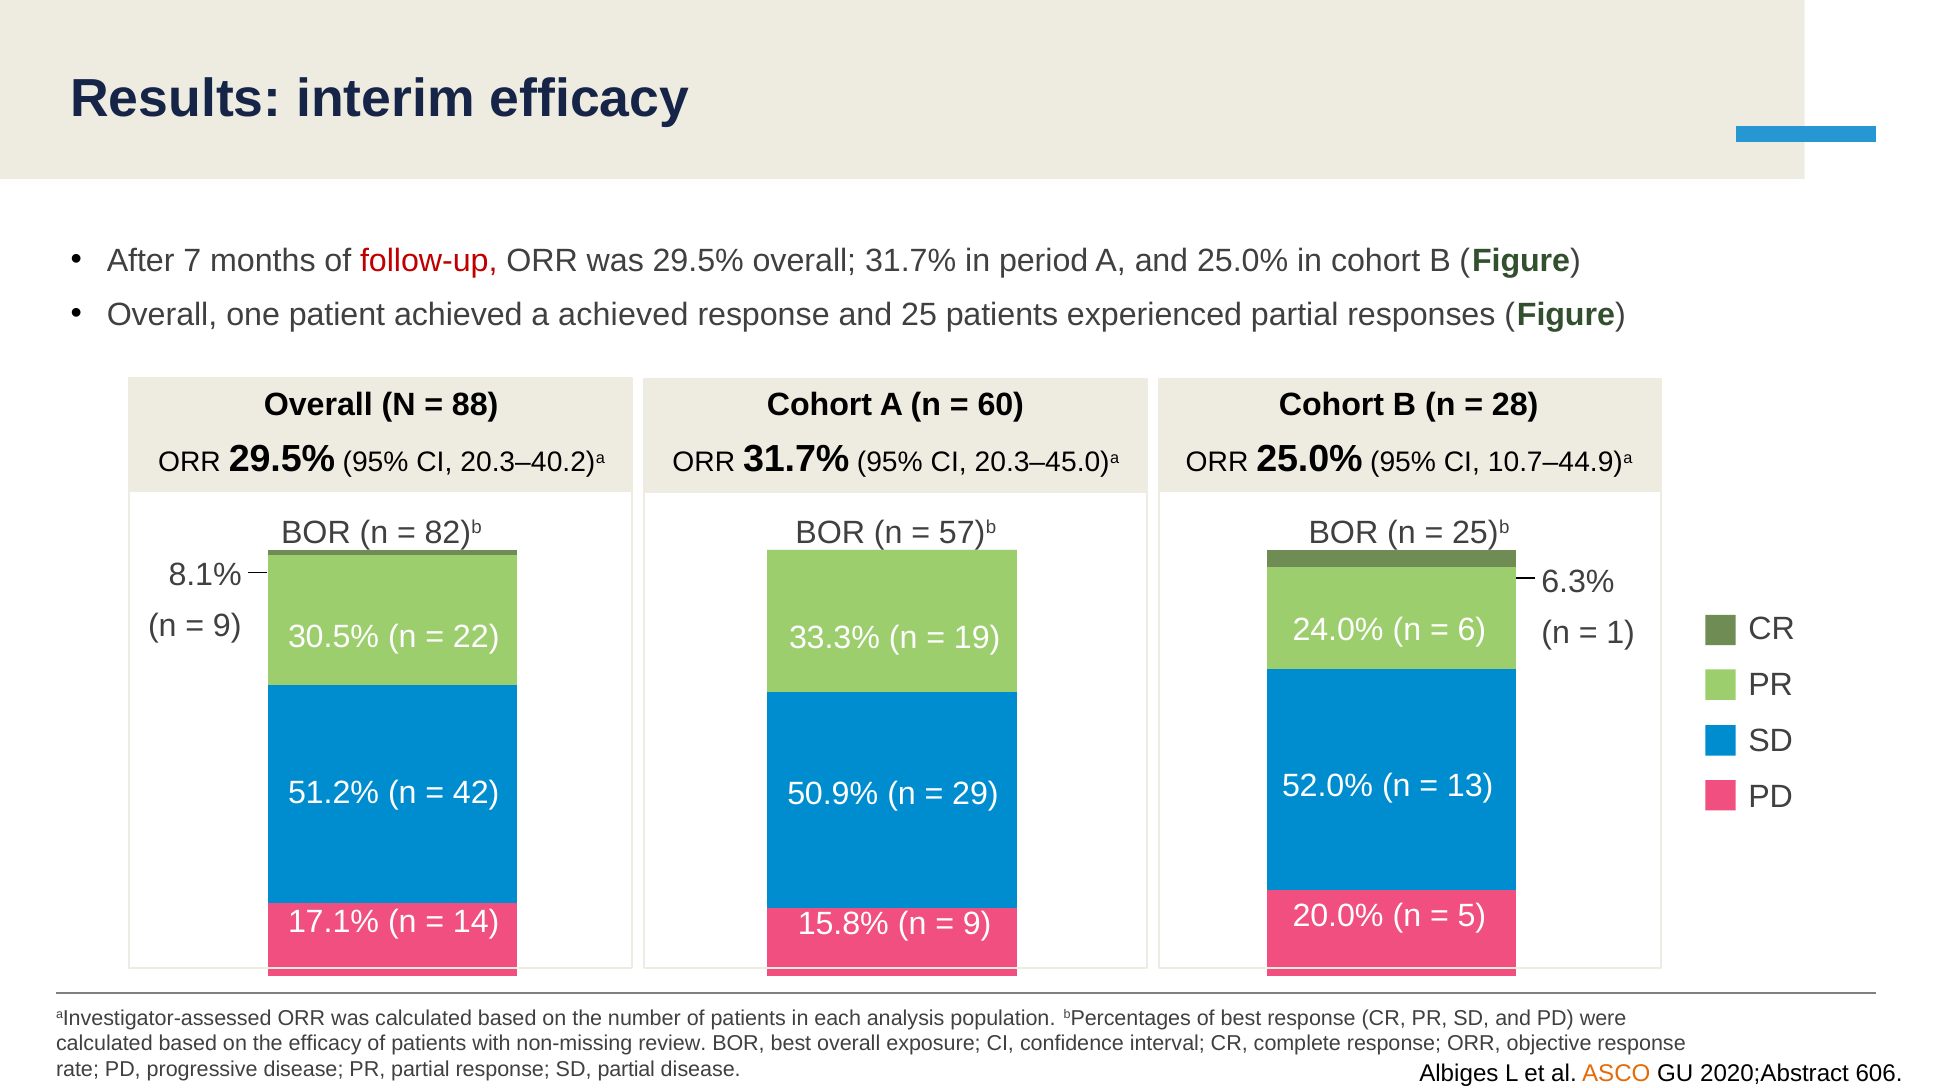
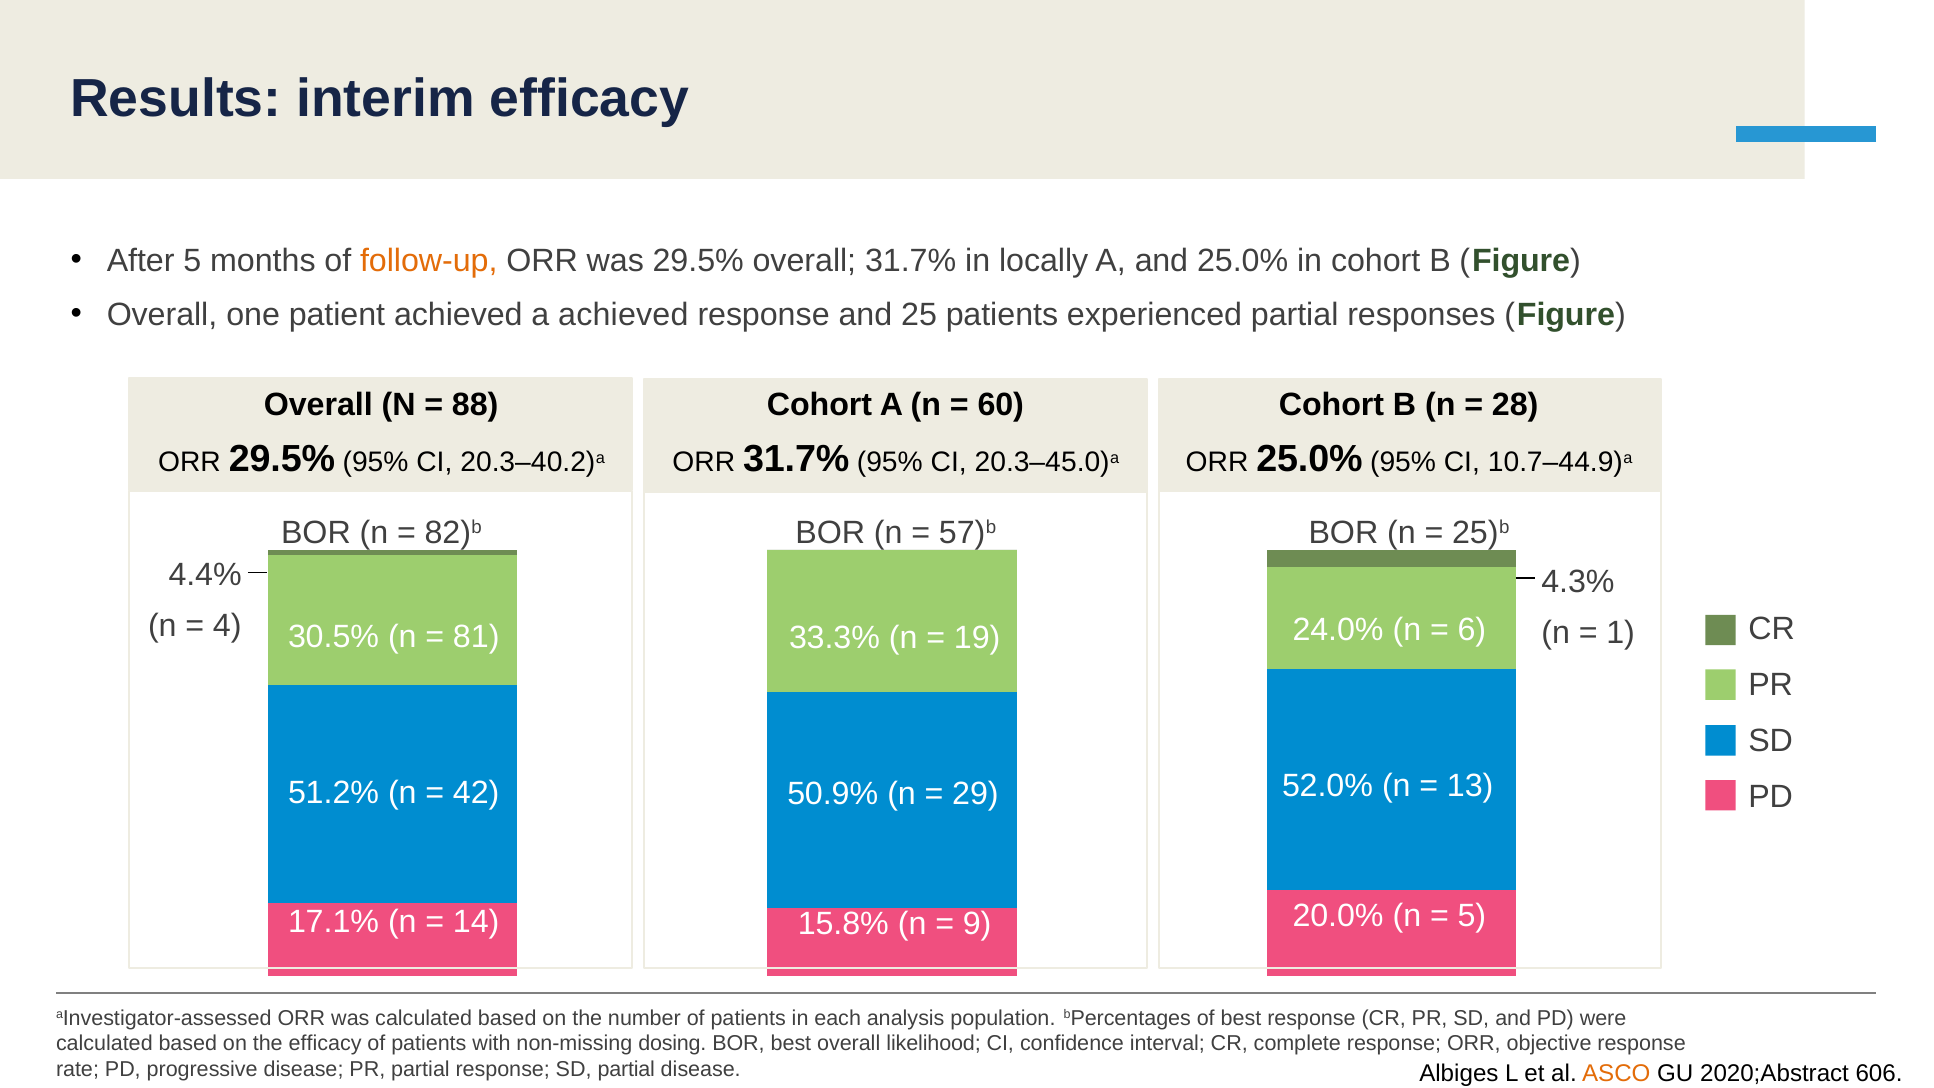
After 7: 7 -> 5 (192, 260)
follow-up colour: red -> orange (429, 260)
period: period -> locally (1044, 260)
8.1%: 8.1% -> 4.4% (205, 575)
6.3%: 6.3% -> 4.3% (1578, 582)
9: 9 -> 4 (227, 625)
22: 22 -> 81 (476, 636)
review: review -> dosing (672, 1044)
exposure: exposure -> likelihood (934, 1044)
